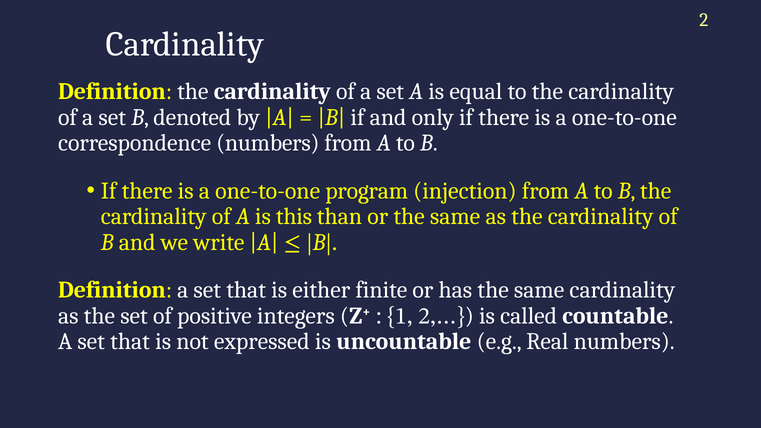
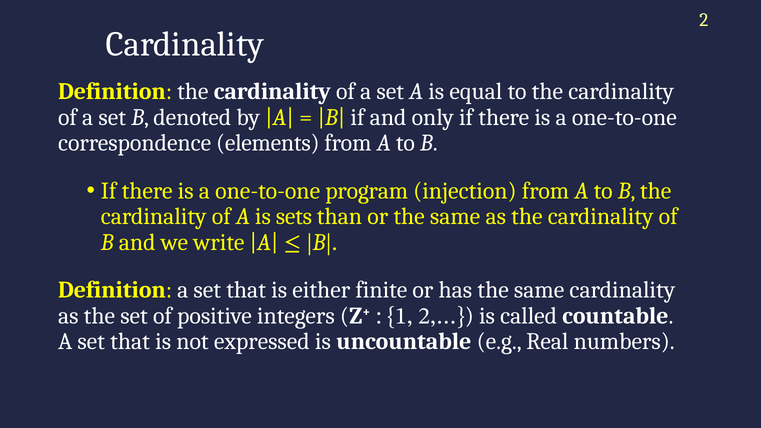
correspondence numbers: numbers -> elements (268, 143)
this: this -> sets (294, 217)
